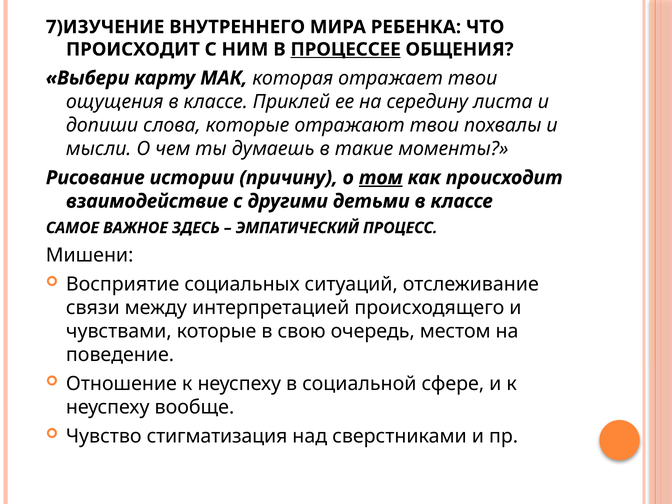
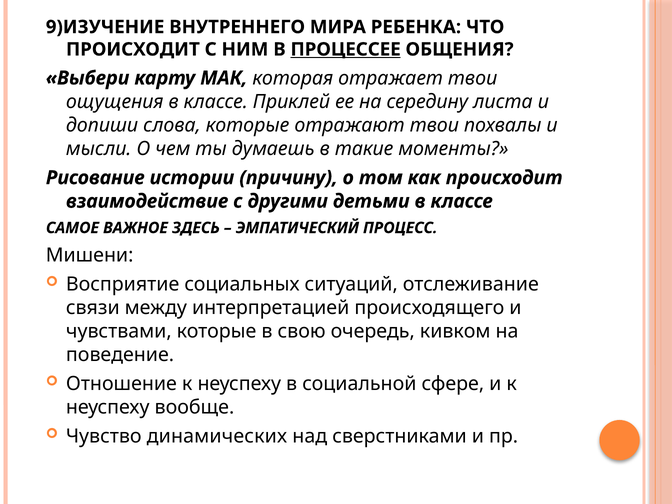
7)ИЗУЧЕНИЕ: 7)ИЗУЧЕНИЕ -> 9)ИЗУЧЕНИЕ (105, 27)
том underline: present -> none (381, 178)
местом: местом -> кивком (455, 331)
стигматизация: стигматизация -> динамических (217, 437)
